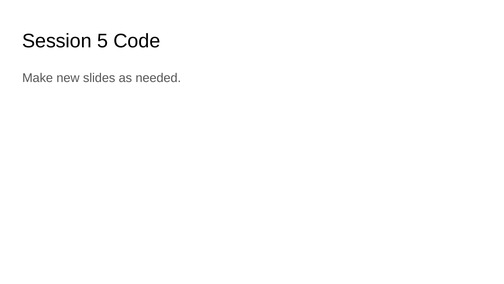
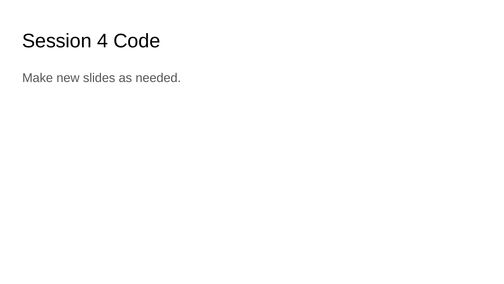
5: 5 -> 4 (103, 41)
